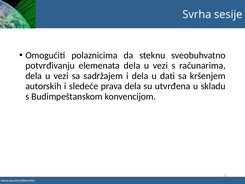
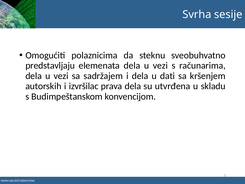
potvrđivanju: potvrđivanju -> predstavljaju (50, 66)
sledeće: sledeće -> izvršilac (84, 86)
